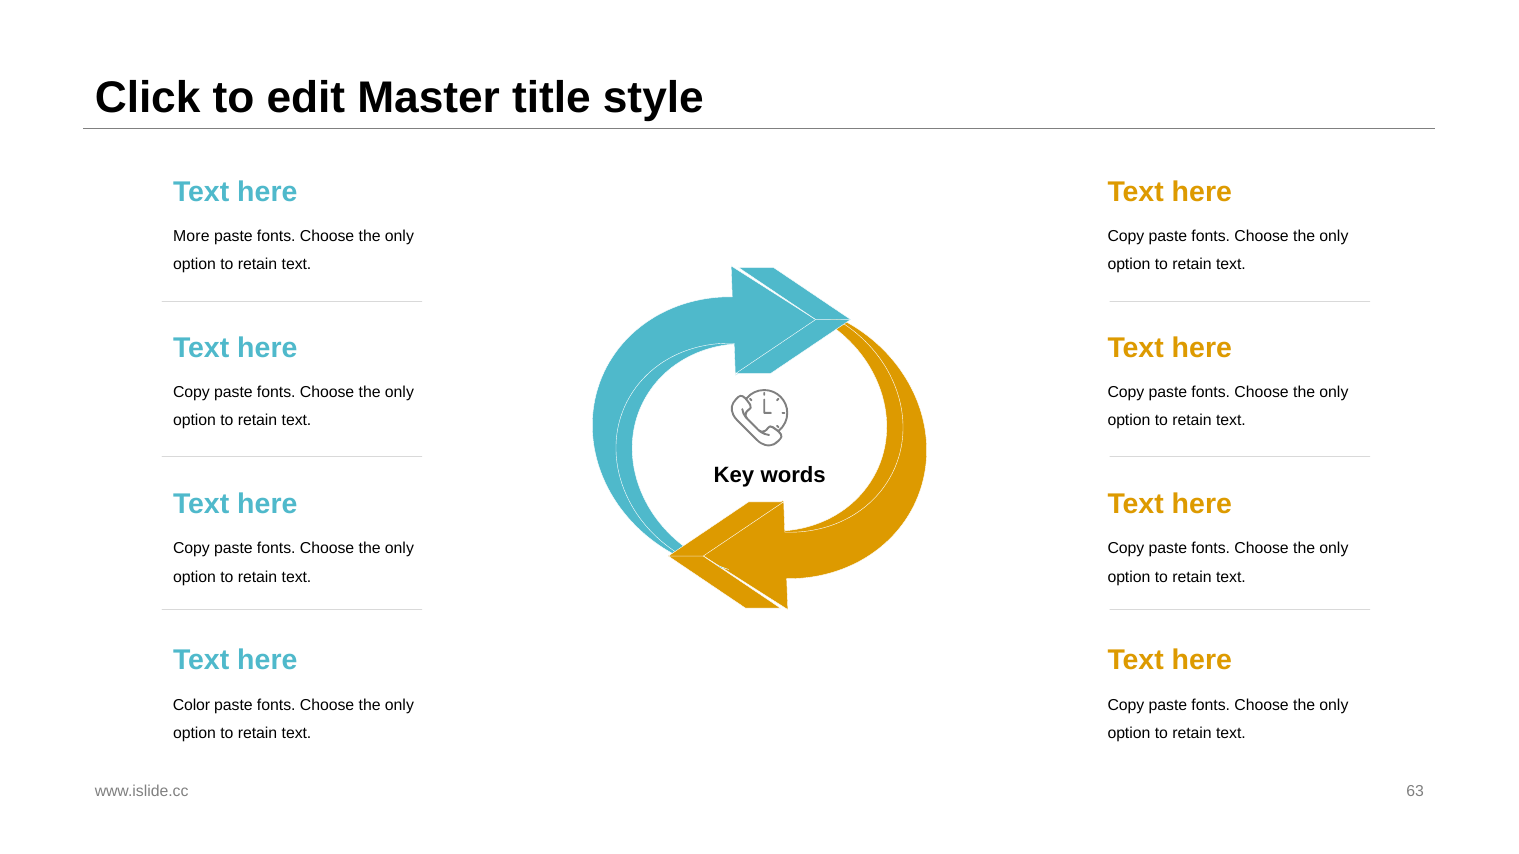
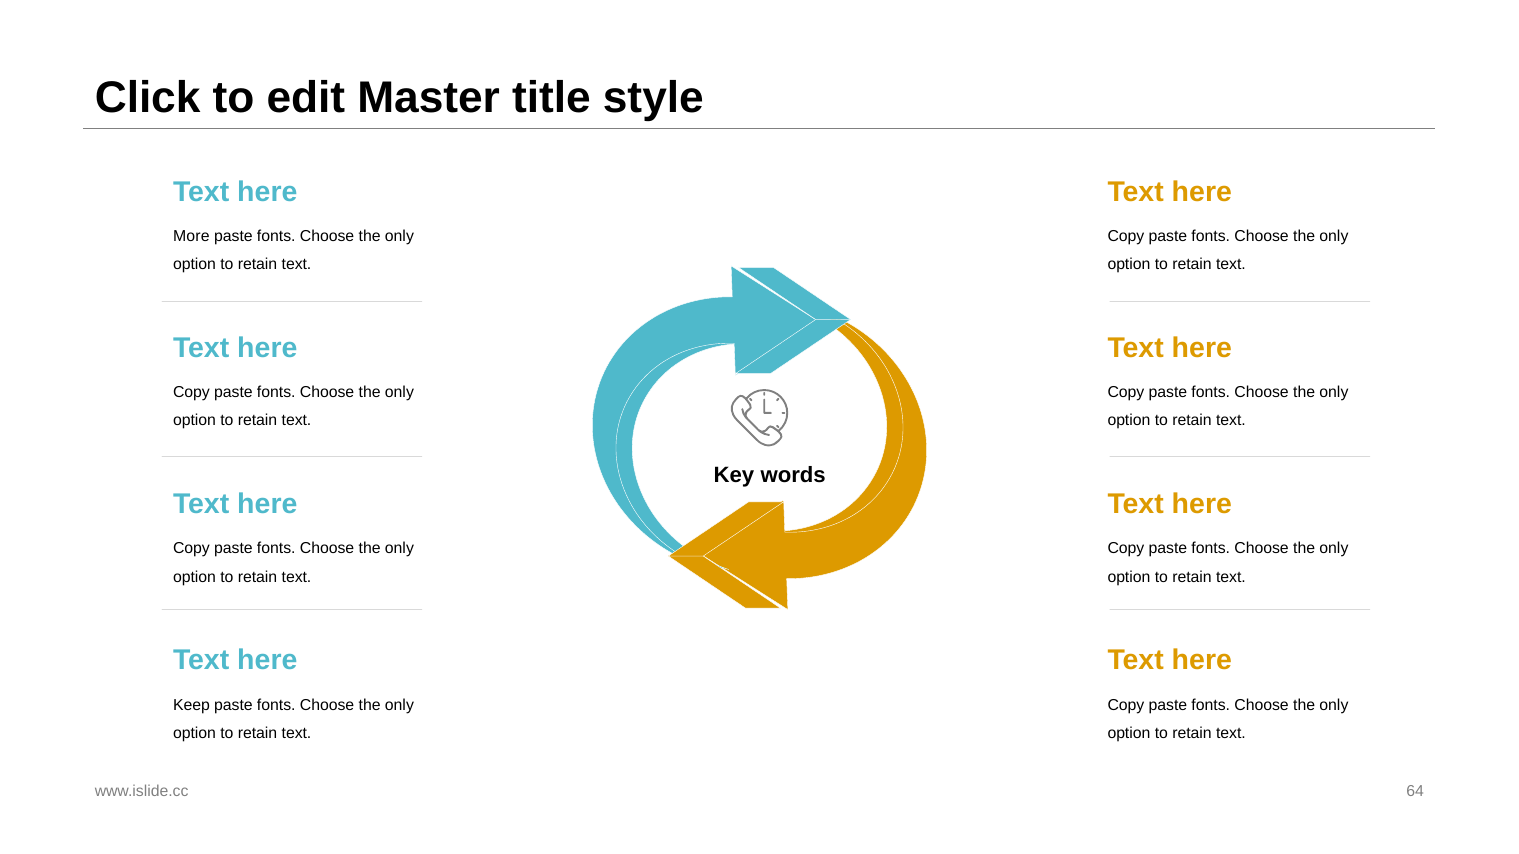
Color: Color -> Keep (191, 705)
63: 63 -> 64 (1415, 791)
